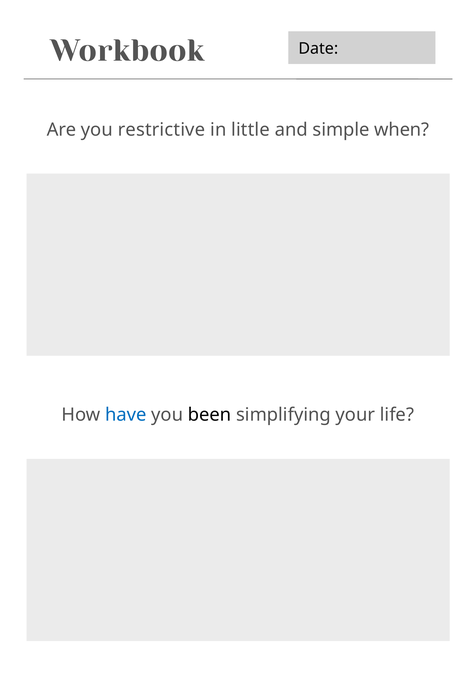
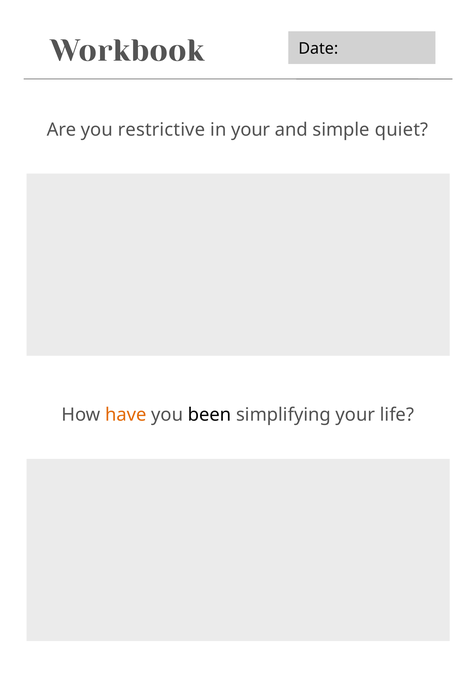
in little: little -> your (251, 130)
when: when -> quiet (402, 130)
have colour: blue -> orange (126, 415)
